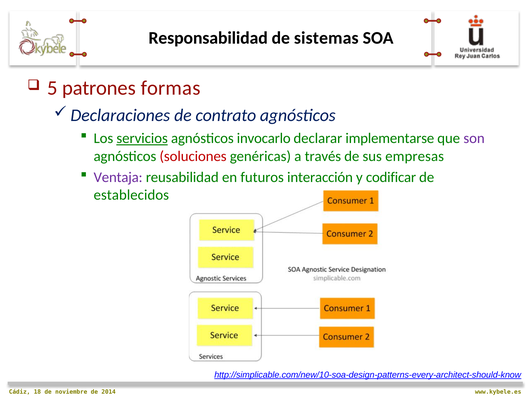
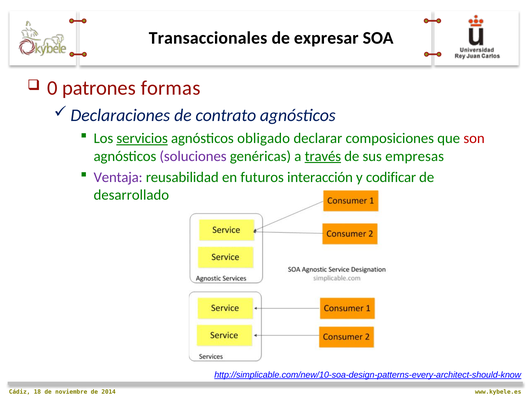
Responsabilidad: Responsabilidad -> Transaccionales (208, 38)
sistemas: sistemas -> expresar (326, 38)
5: 5 -> 0 (52, 88)
invocarlo: invocarlo -> obligado (264, 138)
implementarse: implementarse -> composiciones (390, 138)
son colour: purple -> red (474, 138)
soluciones colour: red -> purple (193, 156)
través underline: none -> present (323, 156)
establecidos: establecidos -> desarrollado (131, 195)
